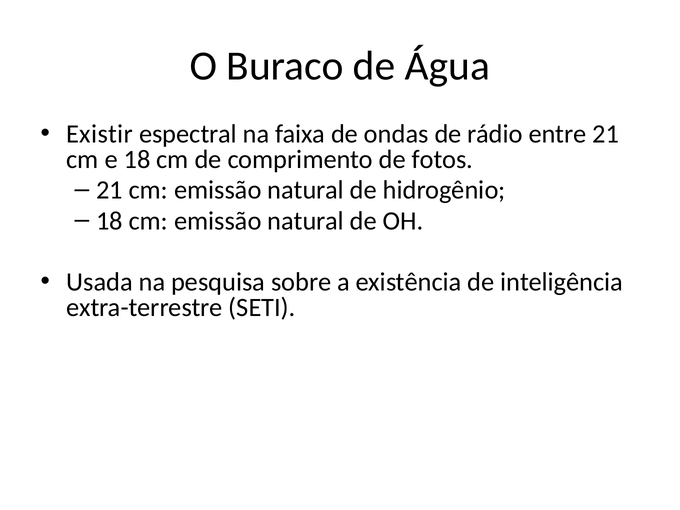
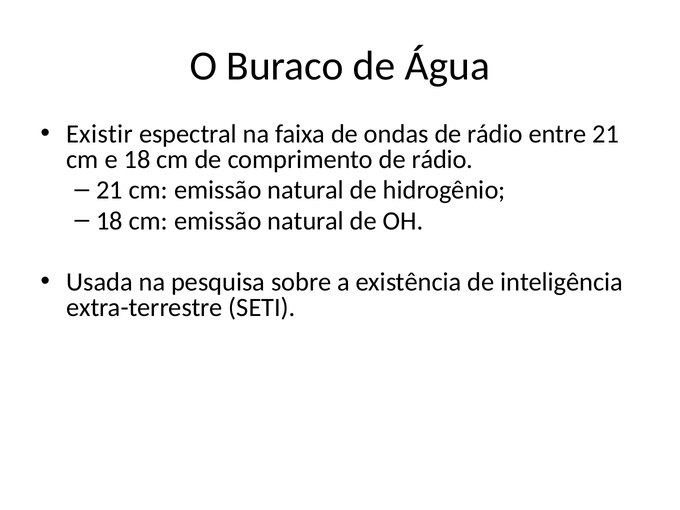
comprimento de fotos: fotos -> rádio (442, 159)
